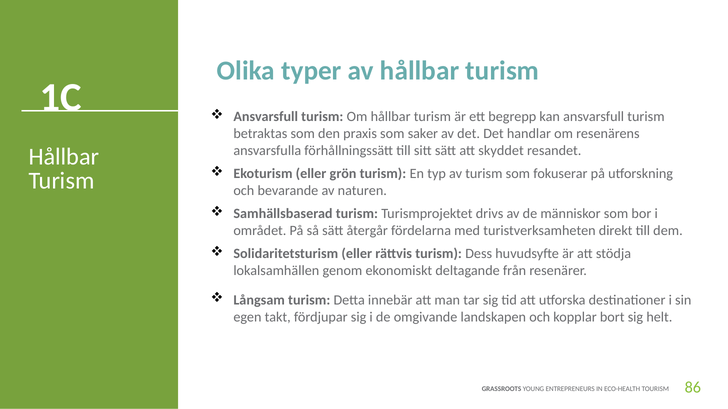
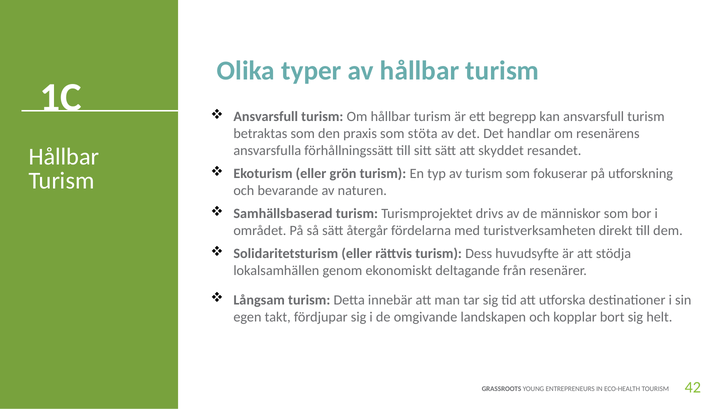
saker: saker -> stöta (423, 134)
86: 86 -> 42 (693, 388)
